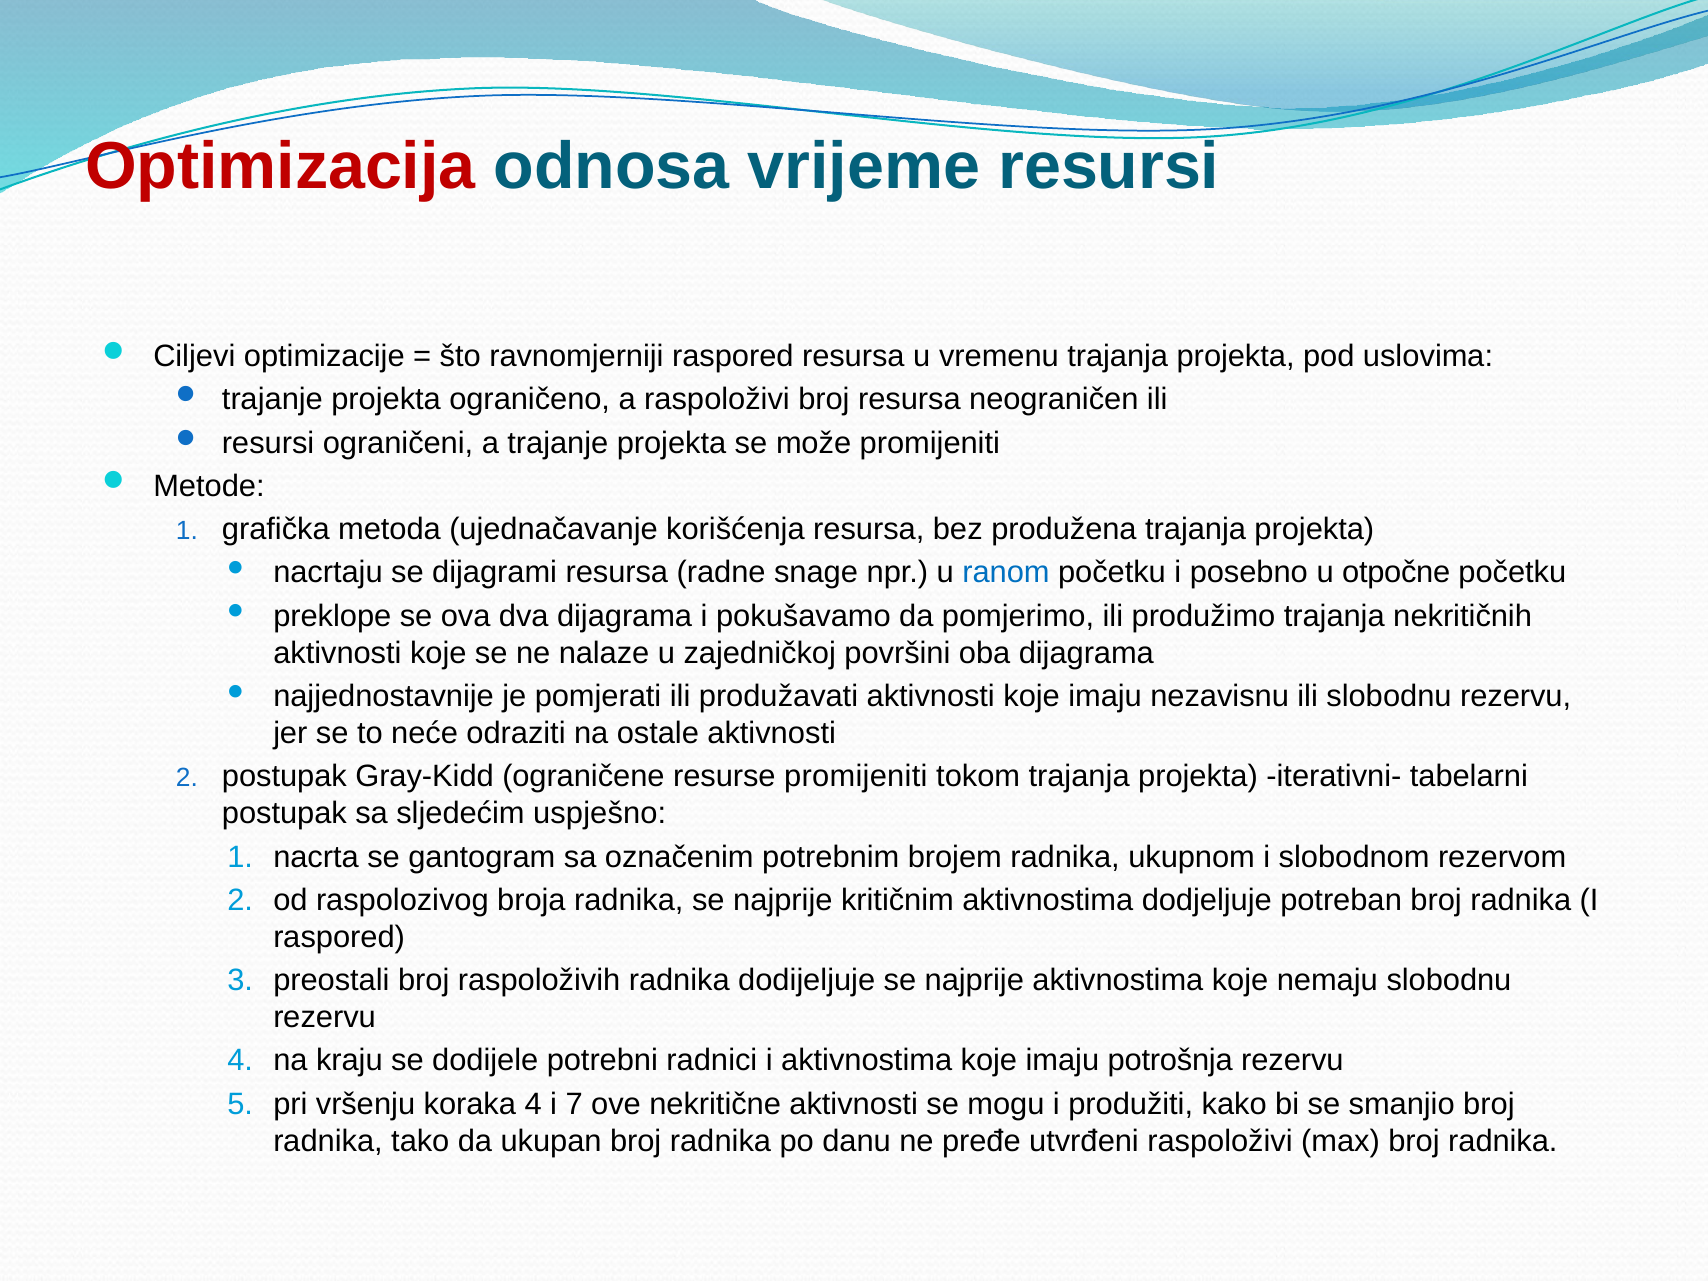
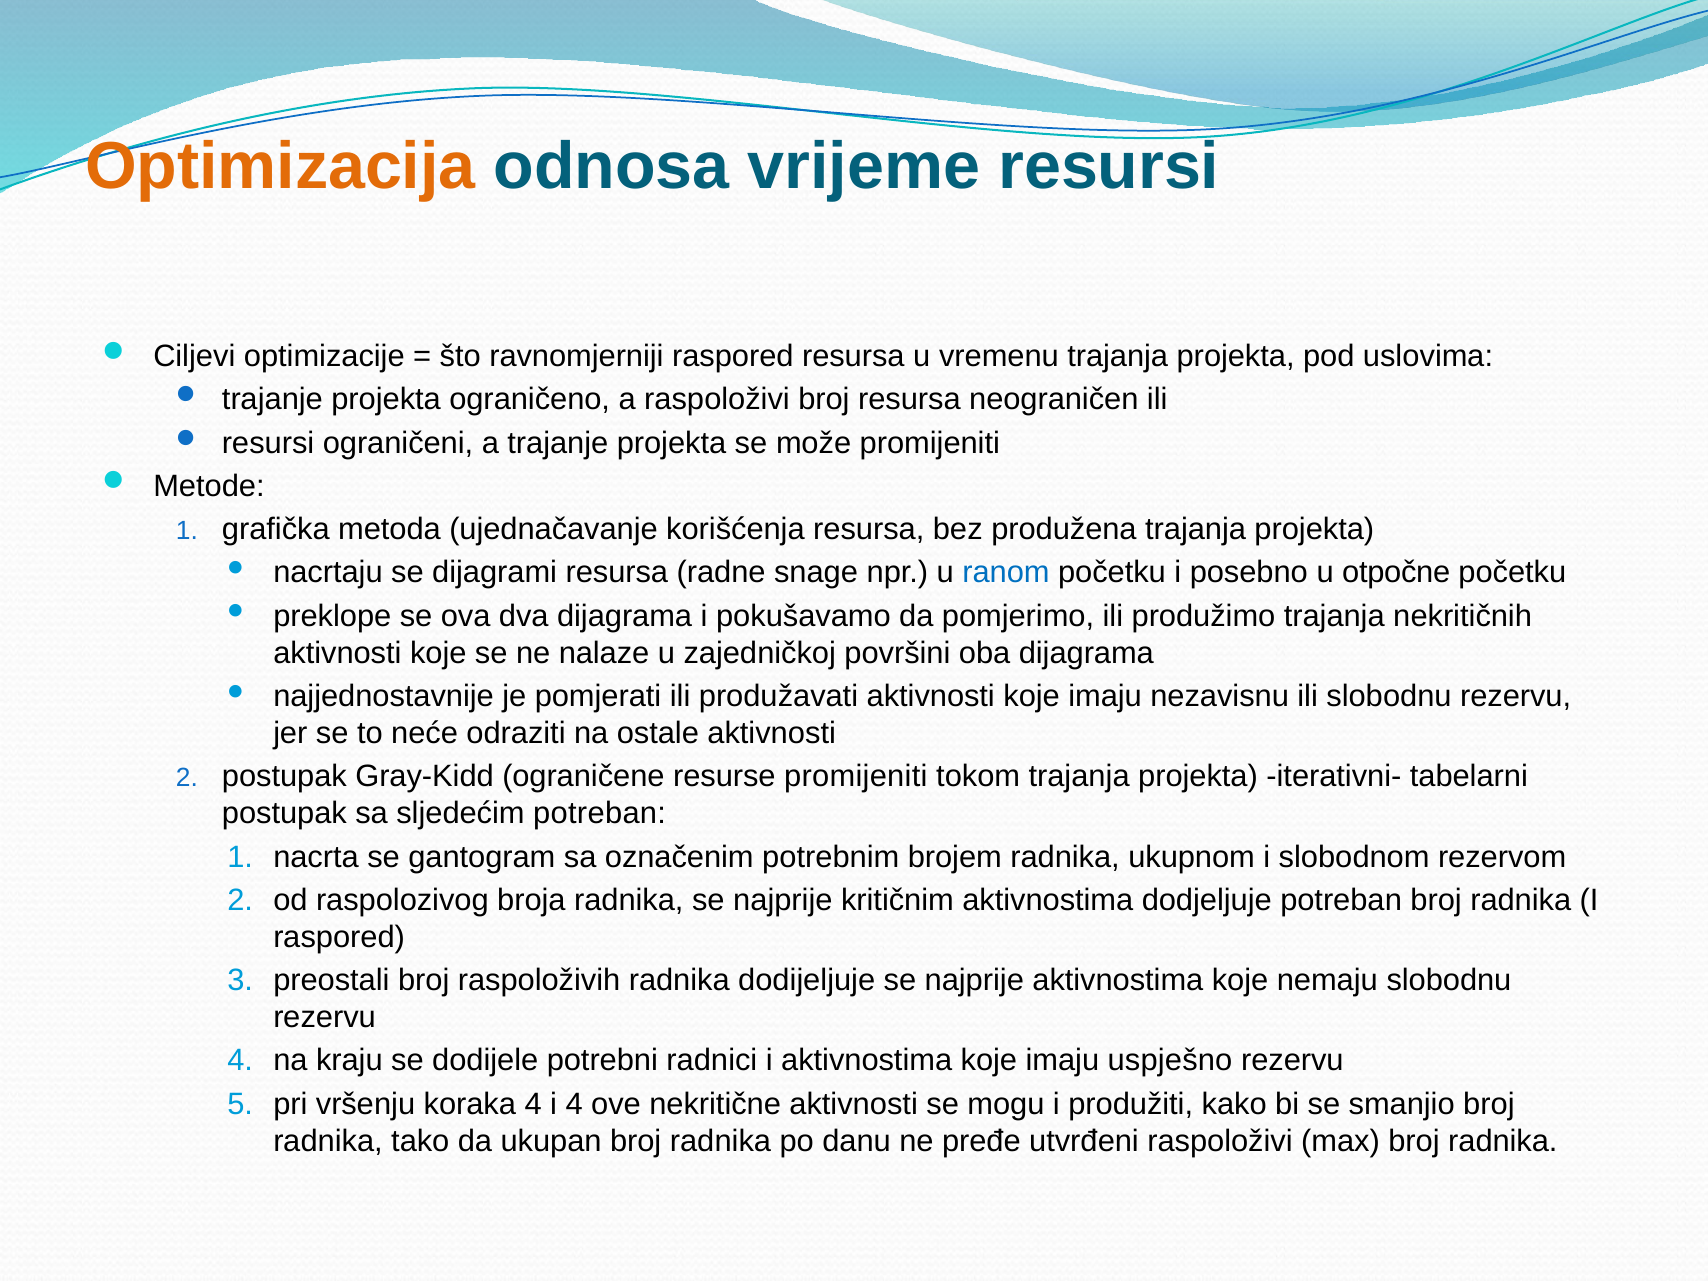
Optimizacija colour: red -> orange (280, 167)
sljedećim uspješno: uspješno -> potreban (600, 814)
potrošnja: potrošnja -> uspješno (1170, 1061)
i 7: 7 -> 4 (574, 1104)
